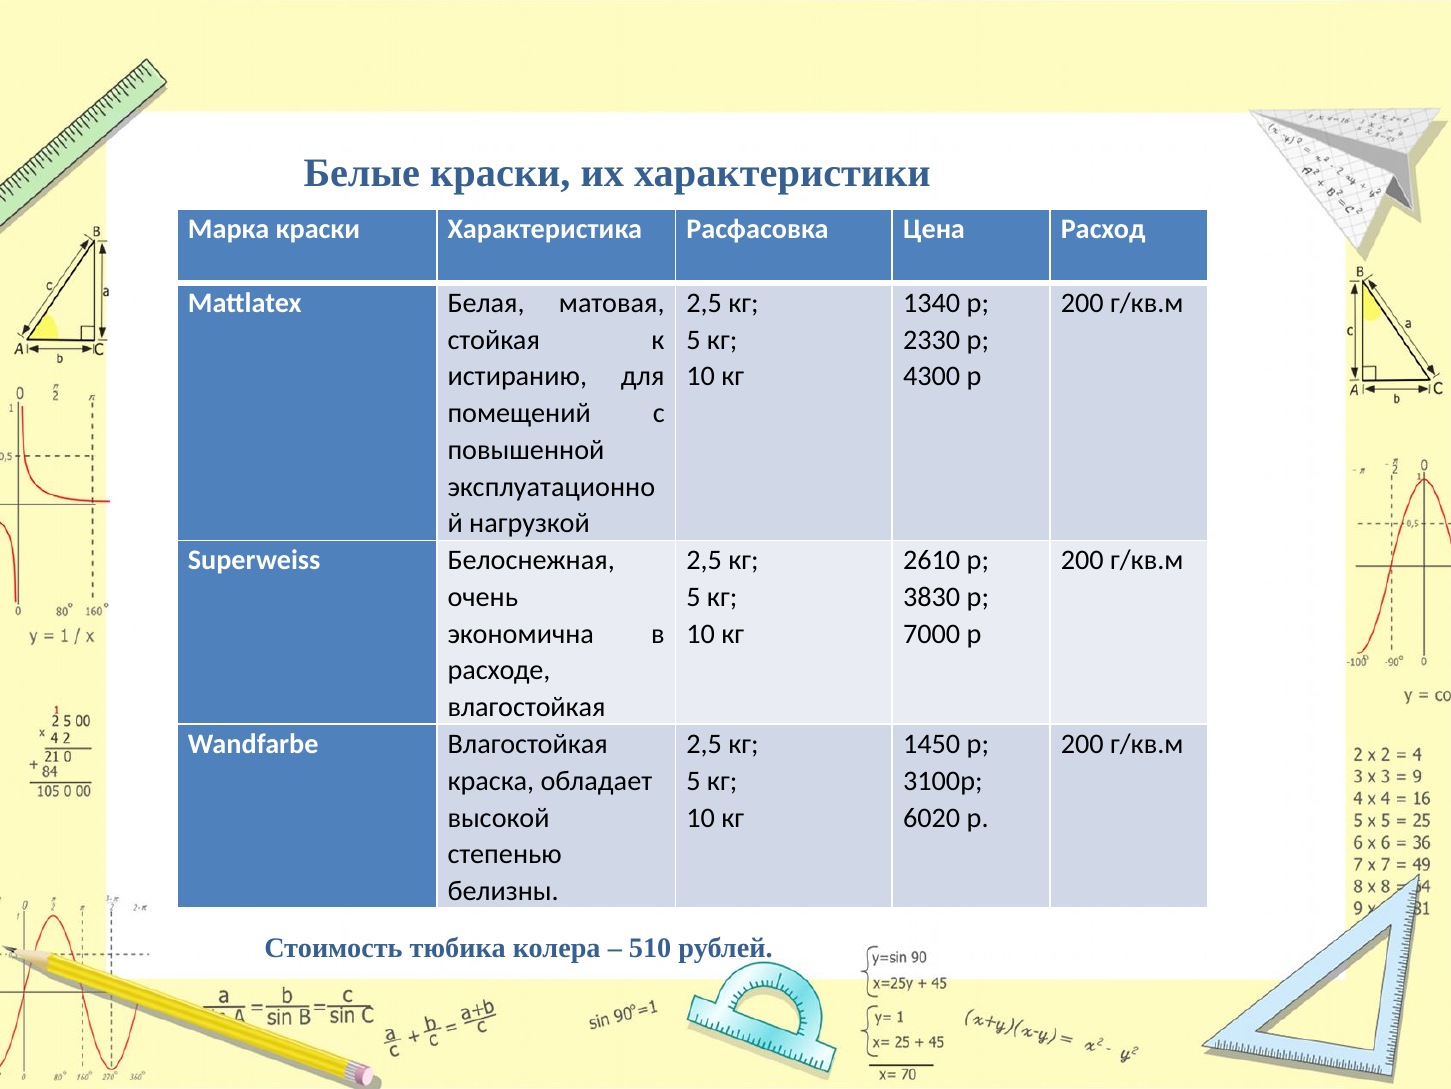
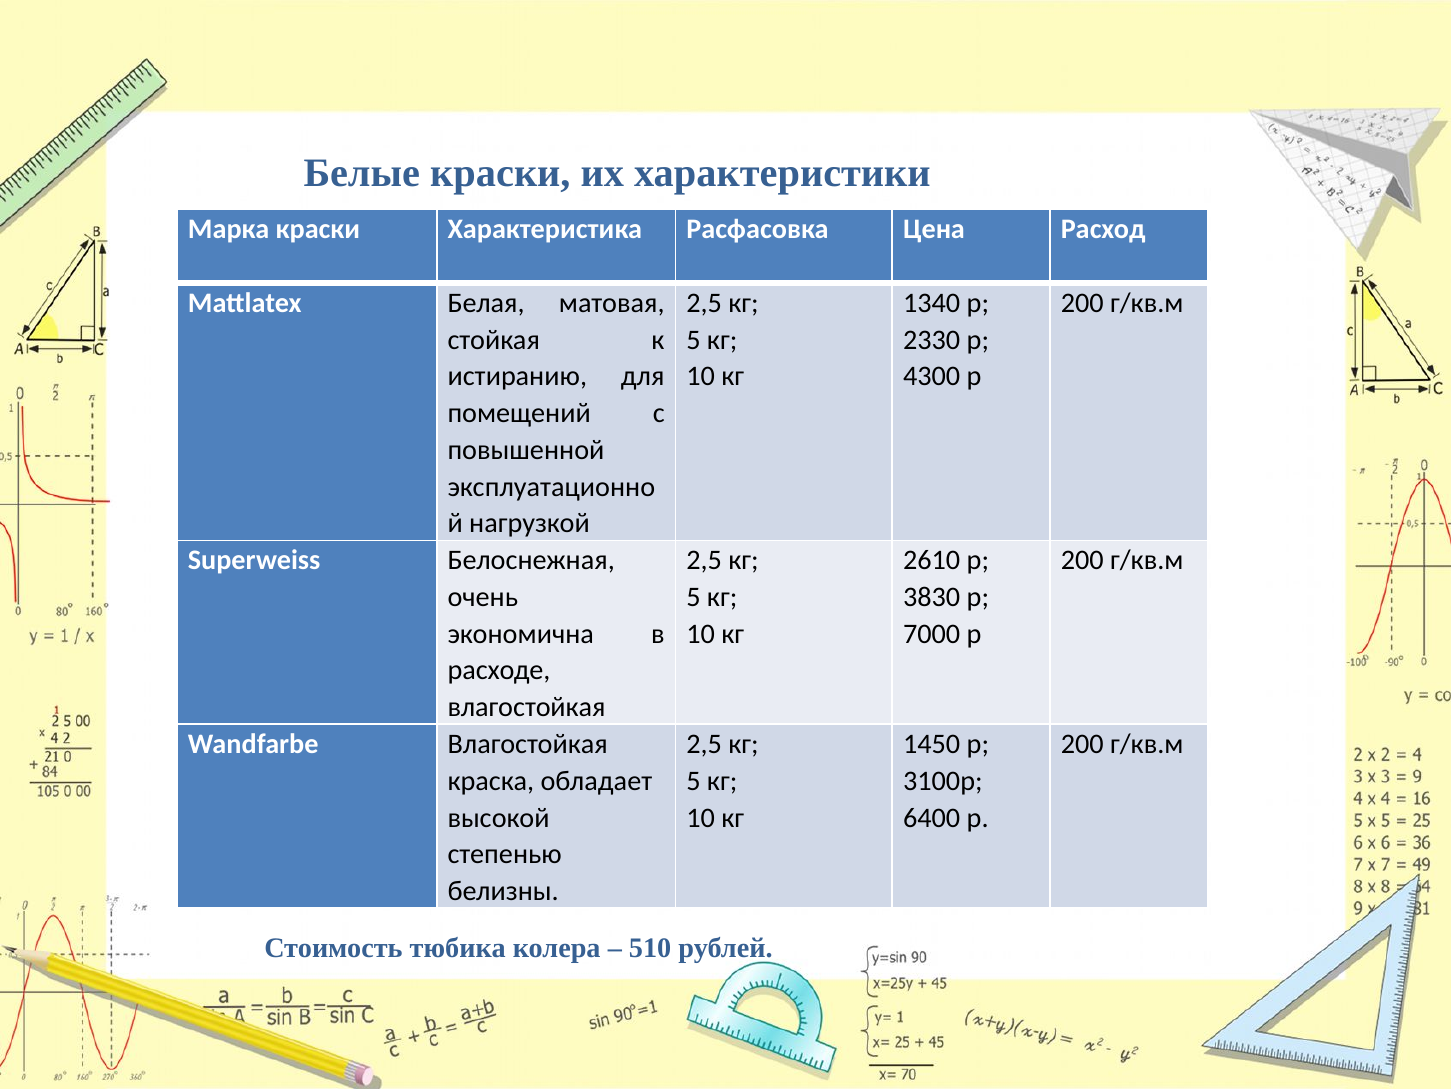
6020: 6020 -> 6400 (932, 817)
